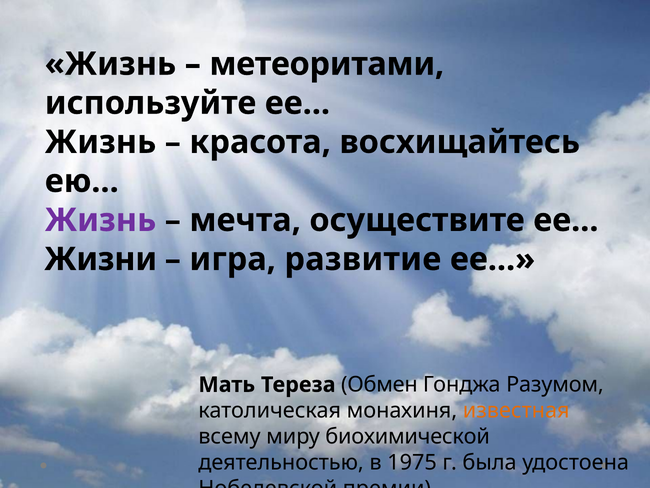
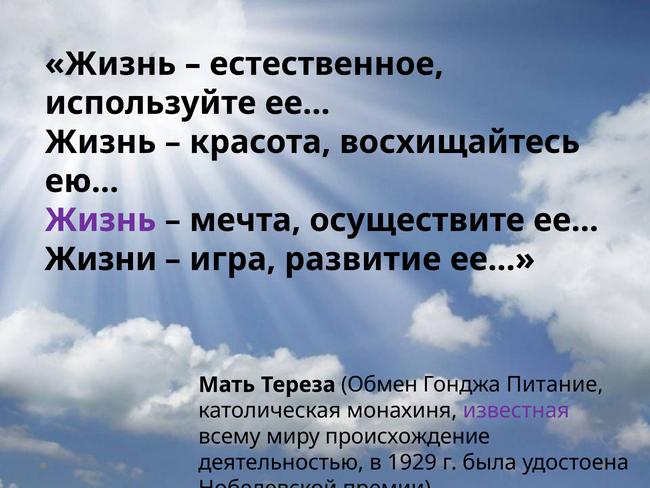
метеоритами: метеоритами -> естественное (327, 64)
Разумом: Разумом -> Питание (555, 384)
известная colour: orange -> purple (516, 410)
биохимической: биохимической -> происхождение (408, 436)
1975: 1975 -> 1929 (412, 462)
